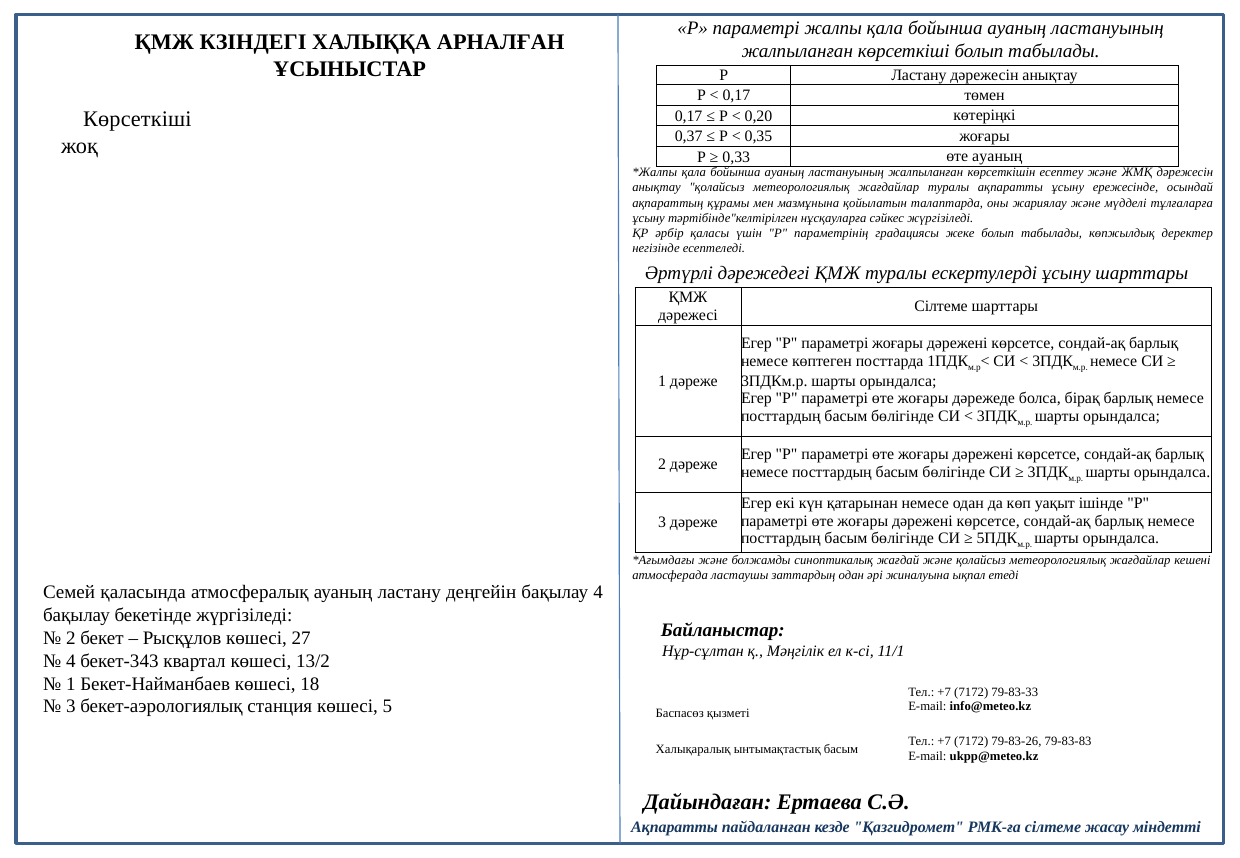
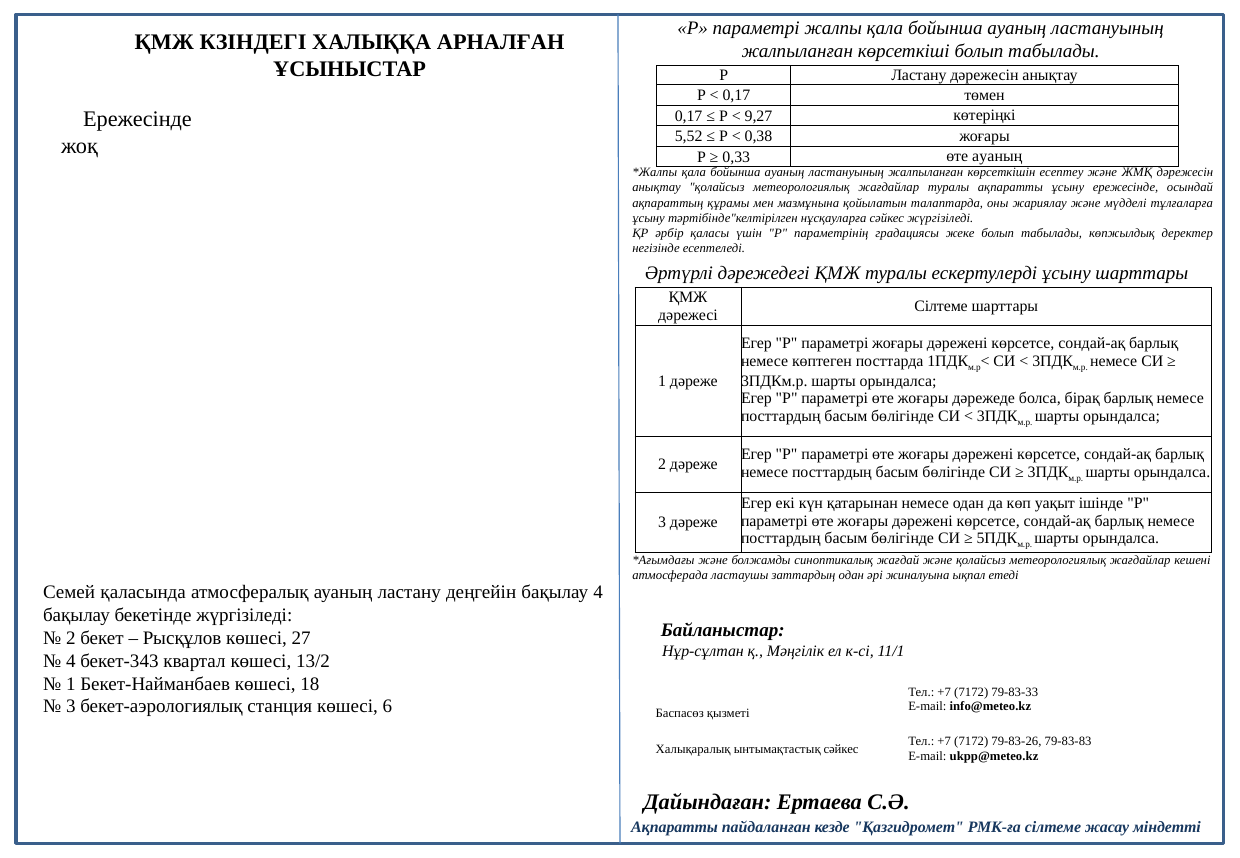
0,20: 0,20 -> 9,27 (758, 116)
Көрсеткіші: Көрсеткіші -> Ережесінде (137, 120)
0,37: 0,37 -> 5,52 (689, 137)
0,35: 0,35 -> 0,38 (758, 137)
5: 5 -> 6 (387, 707)
ынтымақтастық басым: басым -> сәйкес (841, 749)
